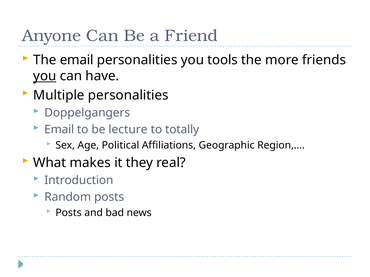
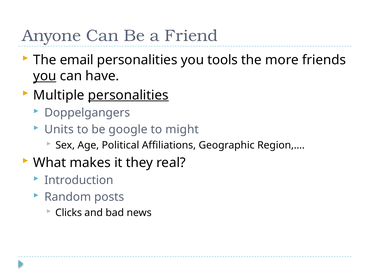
personalities underline: none -> present (128, 95)
Email: Email -> Units (59, 130)
lecture: lecture -> google (128, 130)
totally: totally -> might (182, 130)
Posts: Posts -> Clicks (69, 213)
